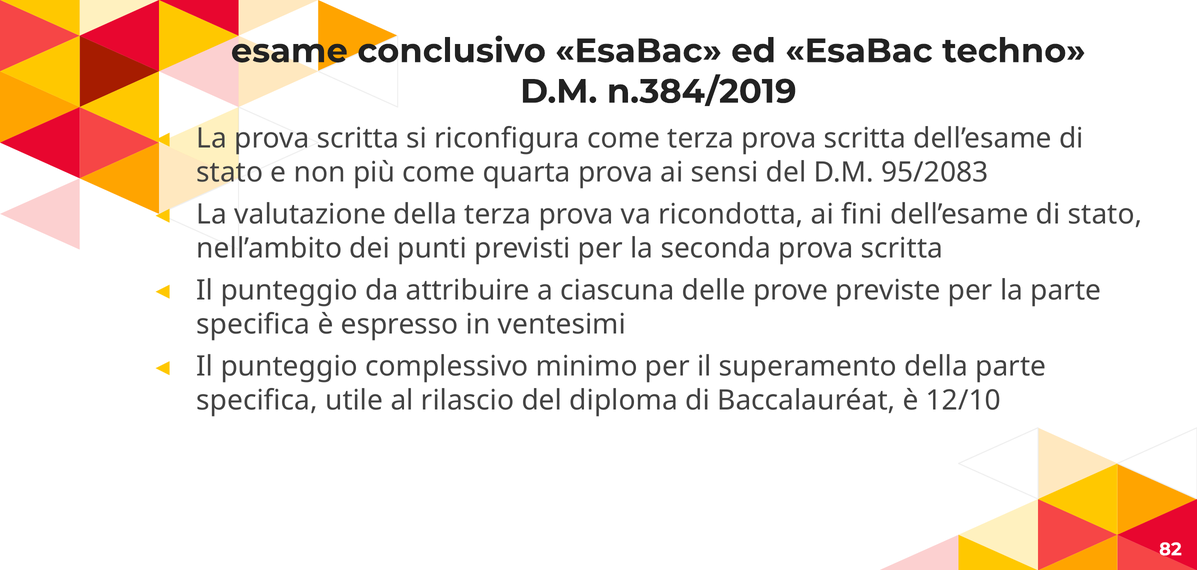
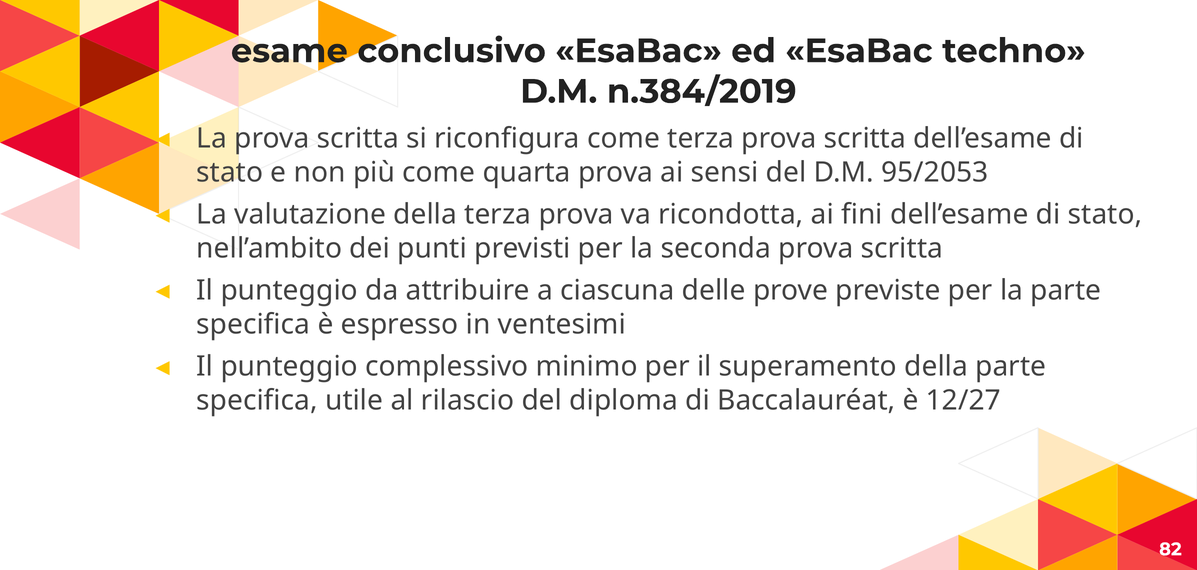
95/2083: 95/2083 -> 95/2053 (935, 172)
12/10: 12/10 -> 12/27 (963, 400)
